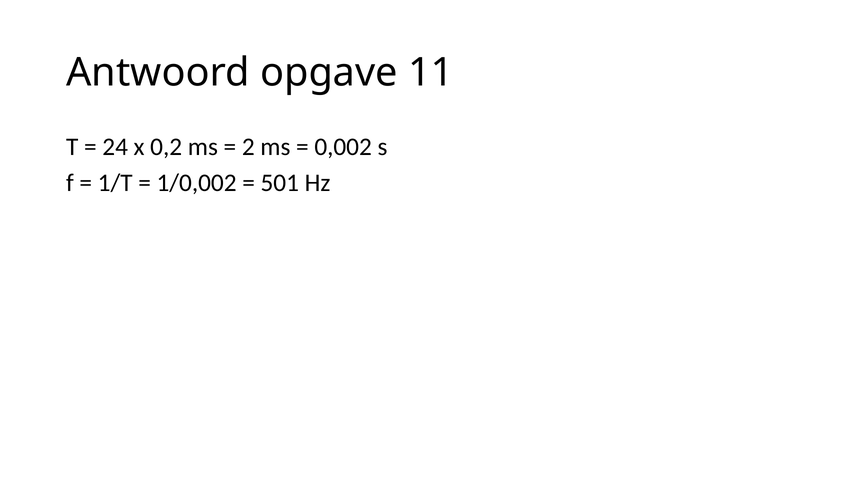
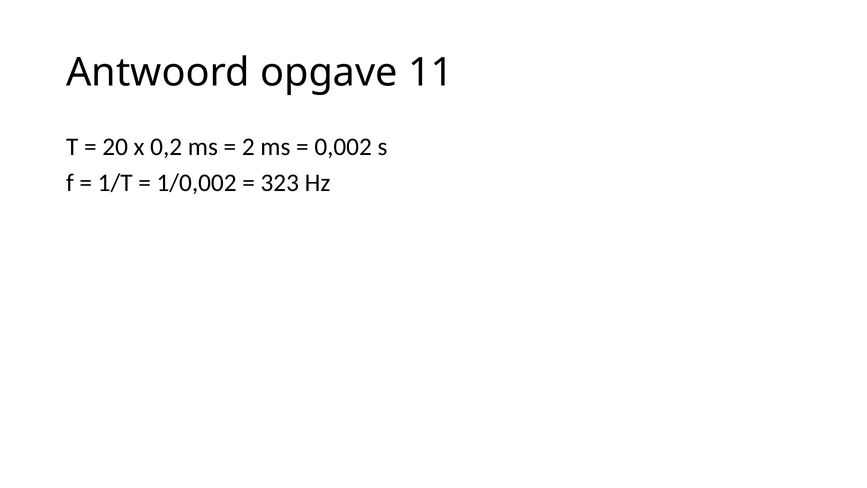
24: 24 -> 20 (115, 147)
501: 501 -> 323 (280, 183)
